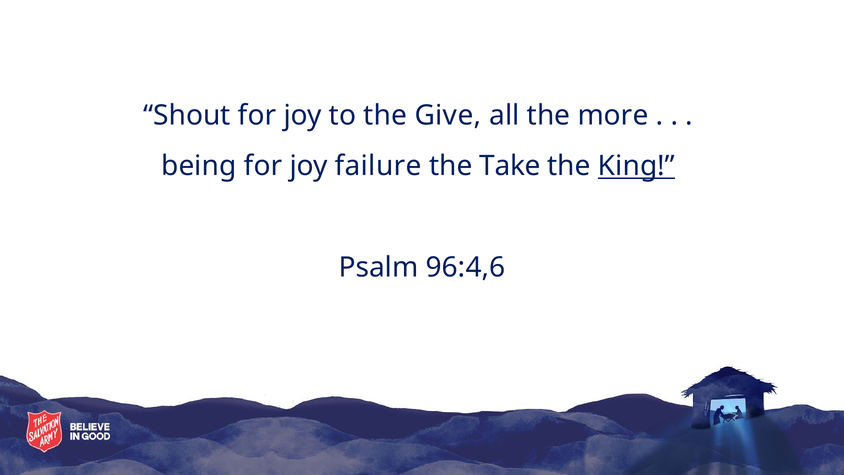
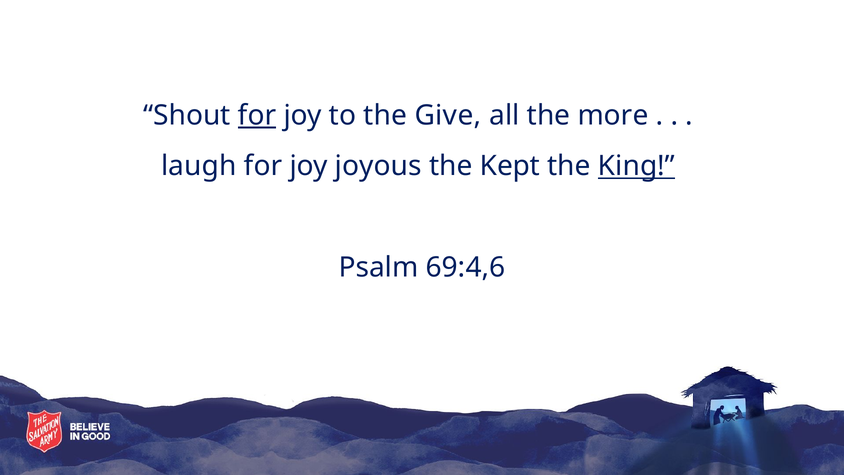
for underline: none -> present (257, 115)
being: being -> laugh (199, 166)
failure: failure -> joyous (378, 166)
Take: Take -> Kept (510, 166)
96:4,6: 96:4,6 -> 69:4,6 (466, 267)
